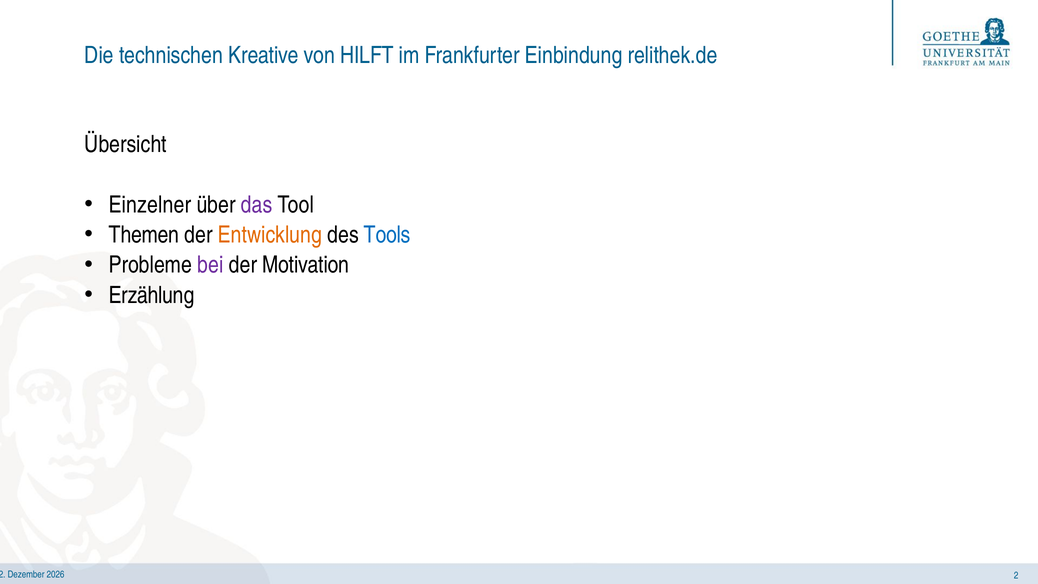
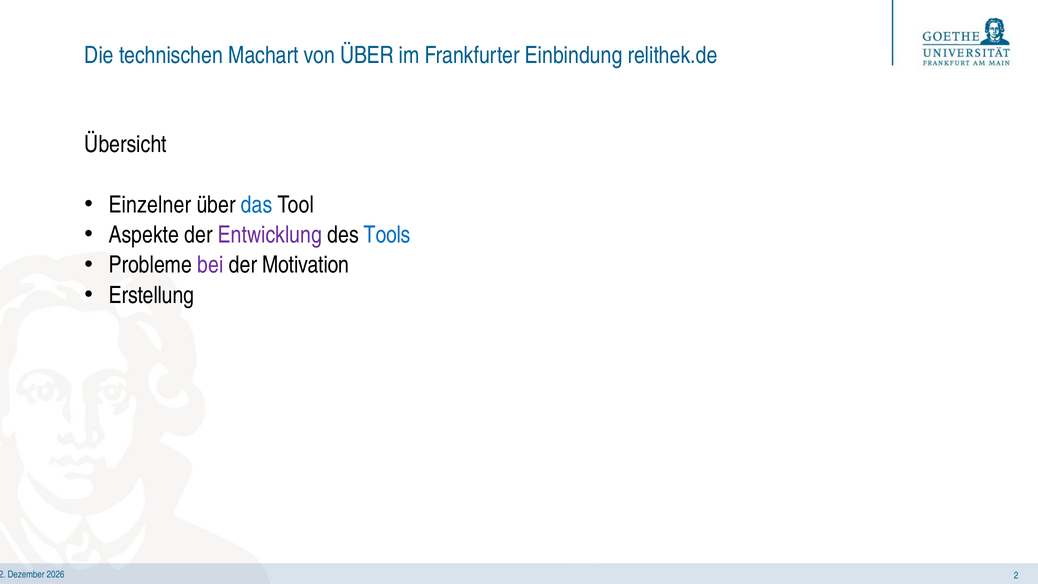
Kreative: Kreative -> Machart (264, 55)
von HILFT: HILFT -> ÜBER (367, 55)
das colour: purple -> blue (257, 205)
Themen: Themen -> Aspekte (144, 235)
Entwicklung colour: orange -> purple (270, 235)
Erzählung: Erzählung -> Erstellung (151, 295)
